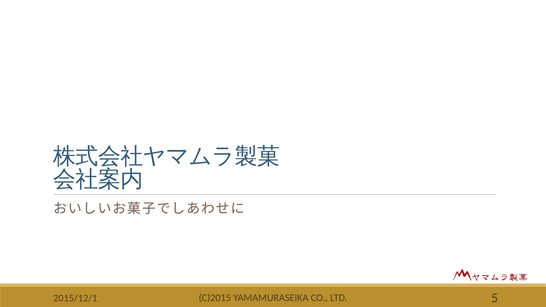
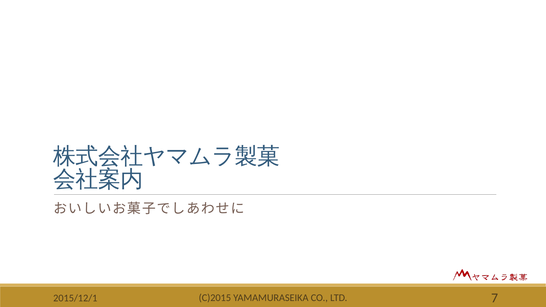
5: 5 -> 7 (495, 298)
